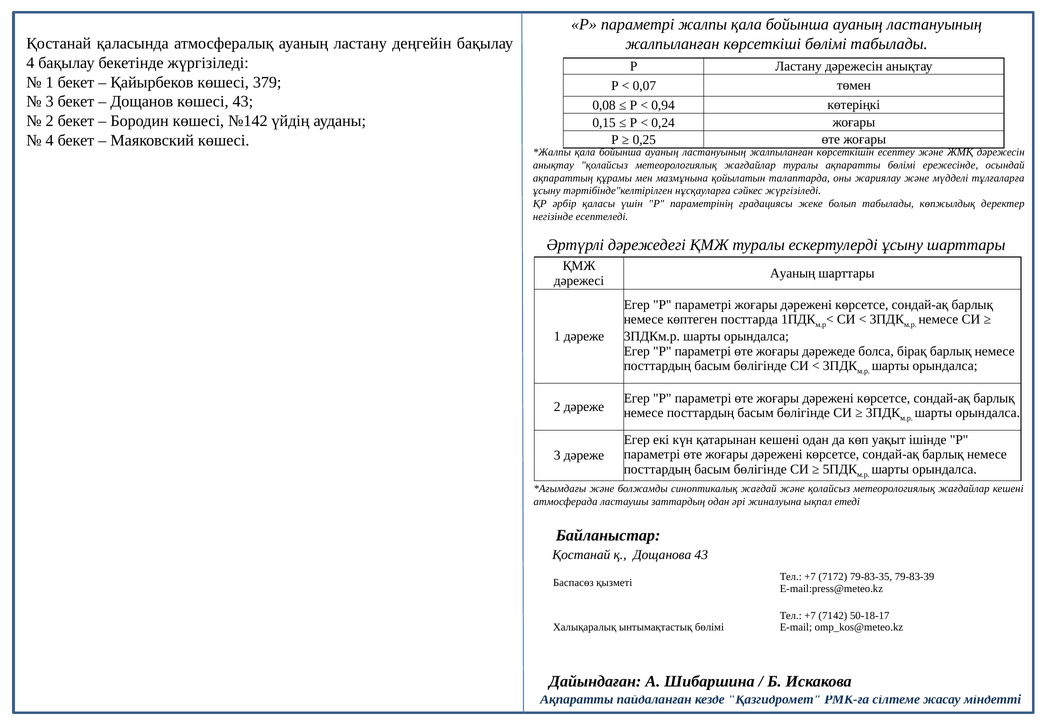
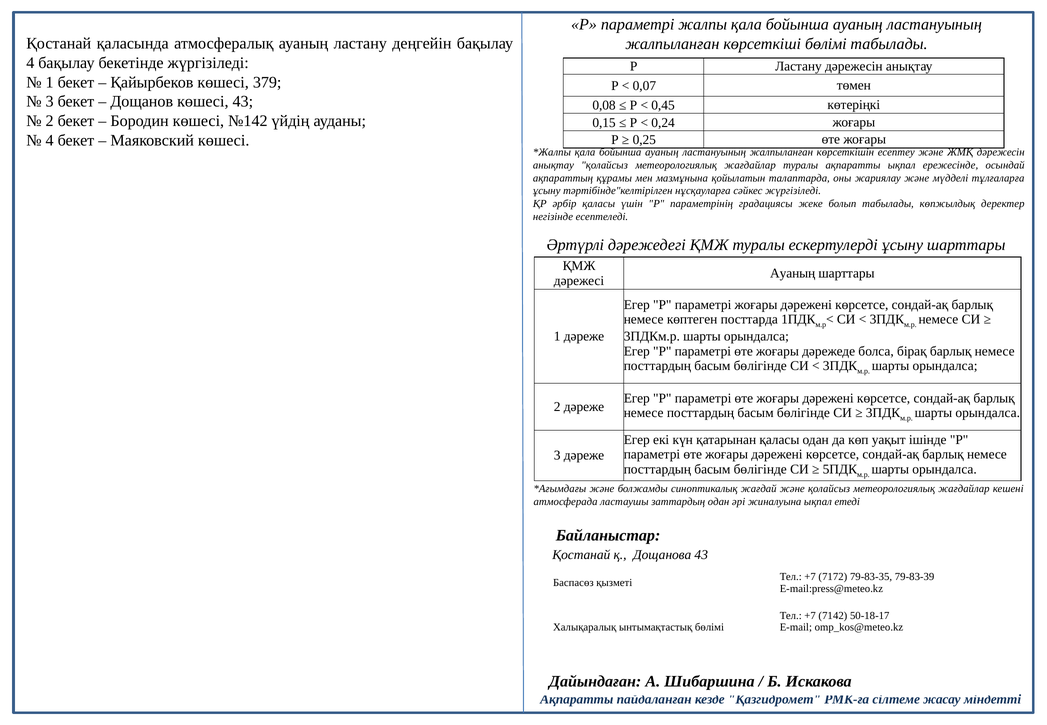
0,94: 0,94 -> 0,45 (663, 105)
ақпаратты бөлімі: бөлімі -> ықпал (902, 165)
қатарынан кешені: кешені -> қаласы (779, 440)
